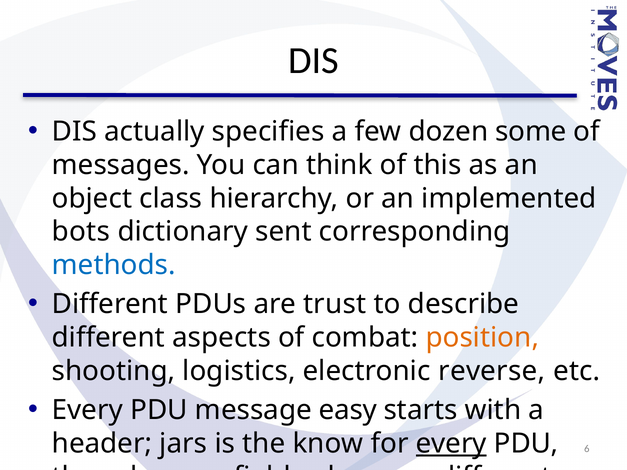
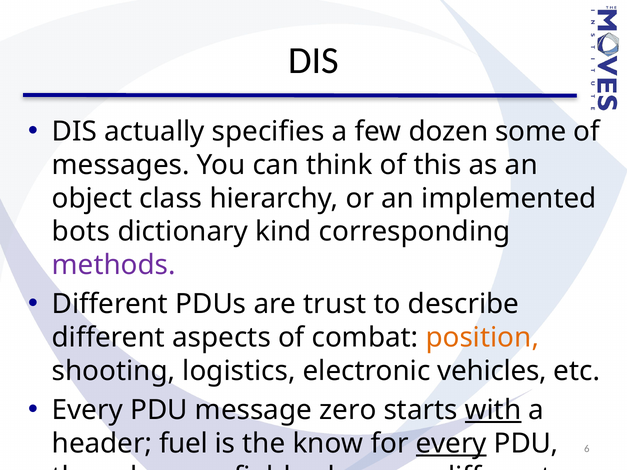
sent: sent -> kind (283, 232)
methods colour: blue -> purple (114, 265)
reverse: reverse -> vehicles (492, 371)
easy: easy -> zero (348, 410)
with underline: none -> present (493, 410)
jars: jars -> fuel (183, 444)
